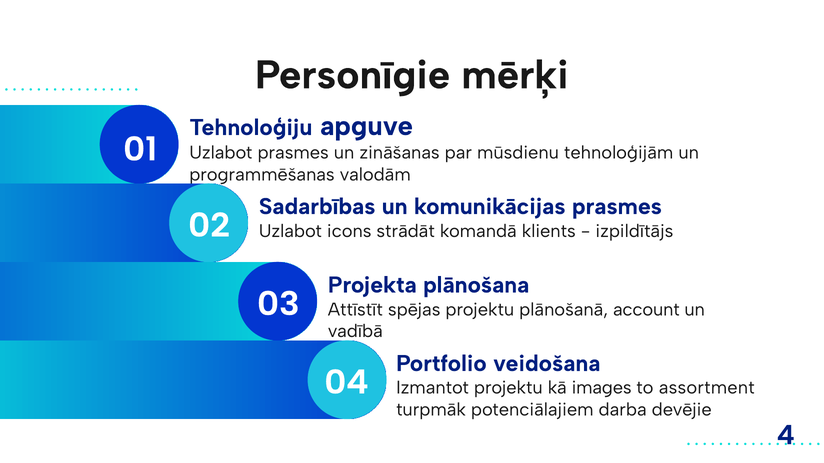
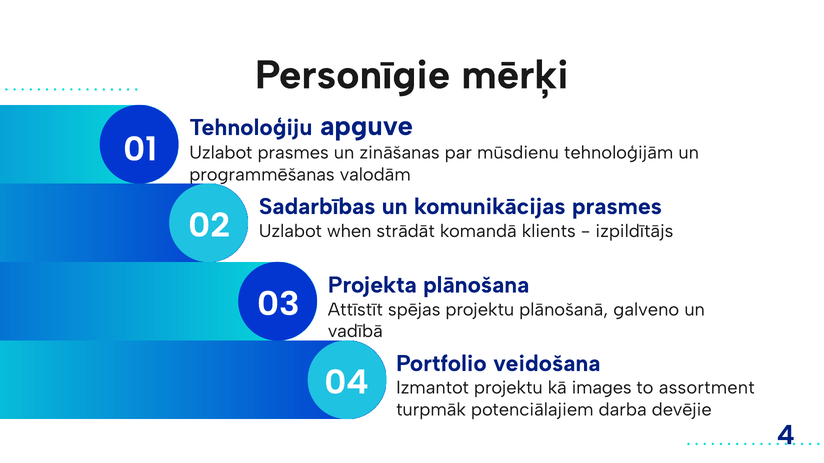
icons: icons -> when (349, 231)
account: account -> galveno (646, 310)
